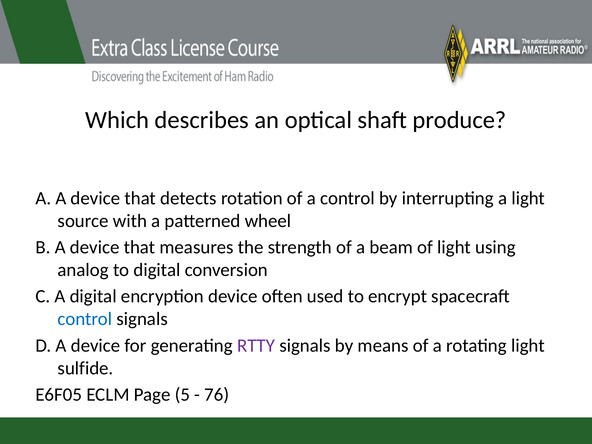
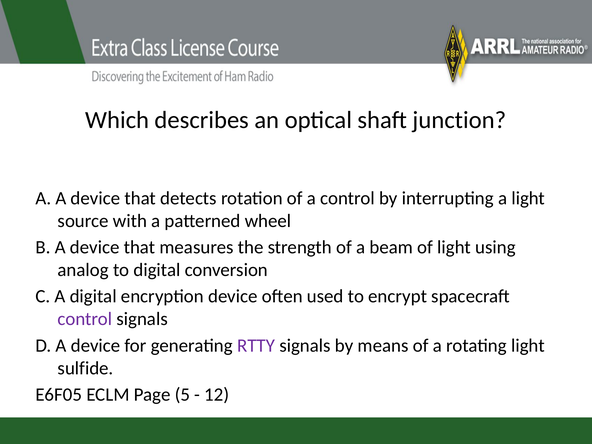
produce: produce -> junction (459, 120)
control colour: blue -> purple (85, 319)
76: 76 -> 12 (217, 395)
